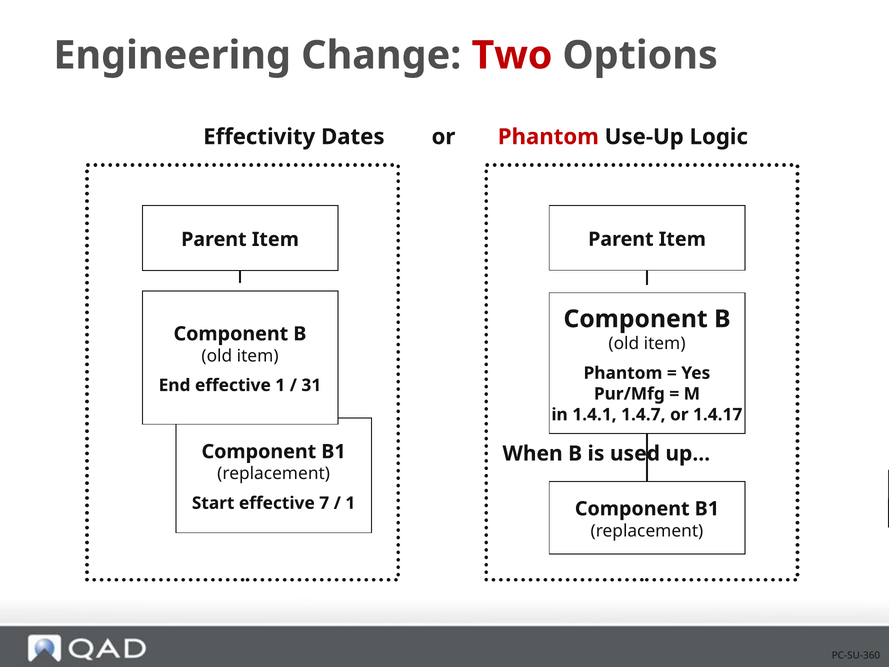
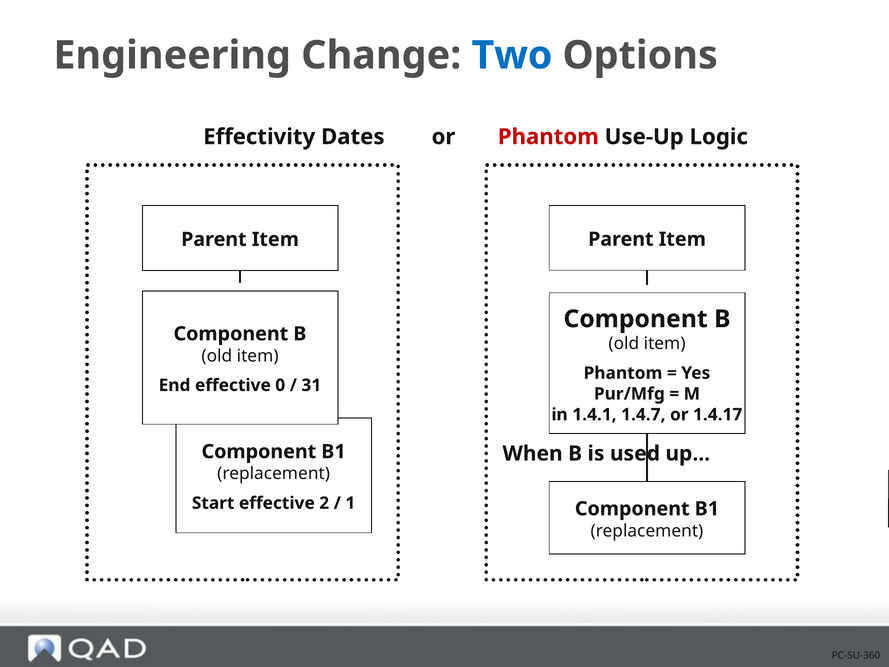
Two colour: red -> blue (512, 55)
1: 1 -> 0 (280, 385)
7: 7 -> 2 (324, 503)
